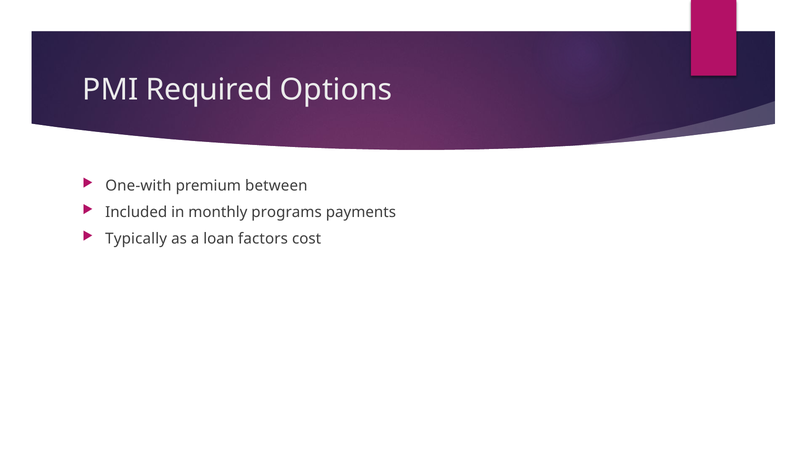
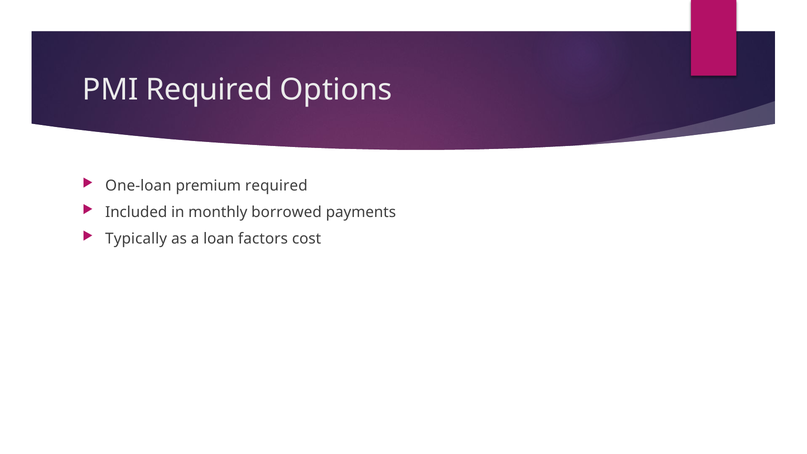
One-with: One-with -> One-loan (138, 185)
premium between: between -> required (276, 185)
programs: programs -> borrowed (287, 212)
